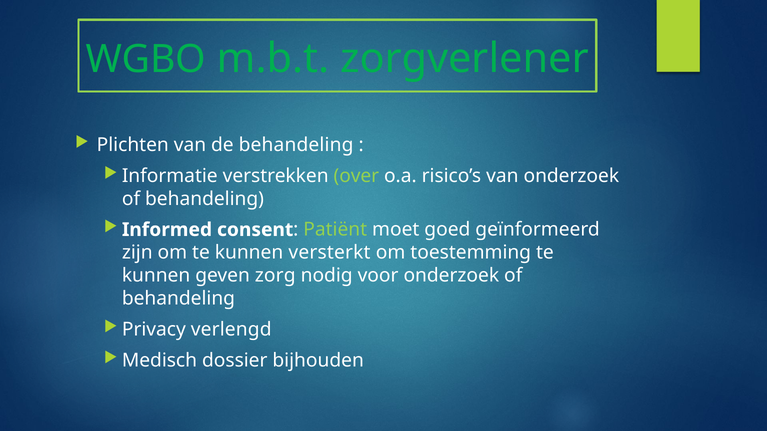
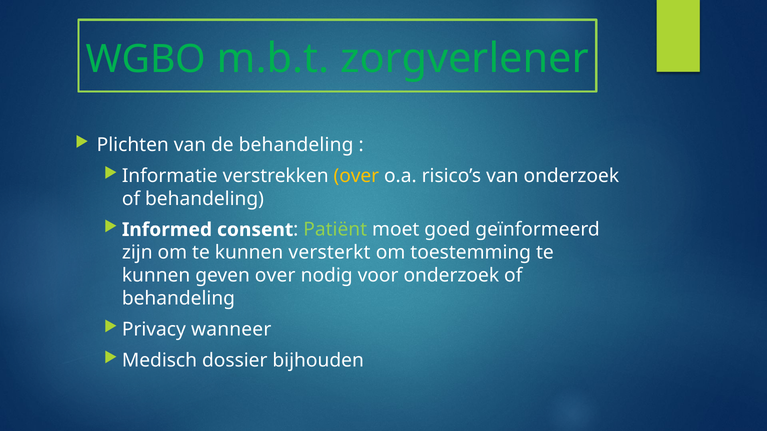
over colour: light green -> yellow (356, 176)
geven zorg: zorg -> over (275, 276)
verlengd: verlengd -> wanneer (231, 330)
